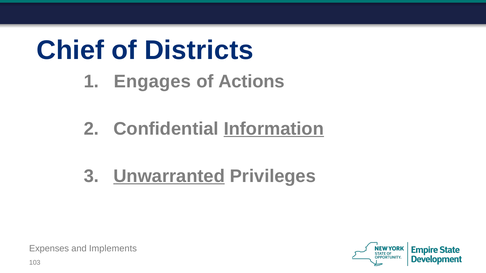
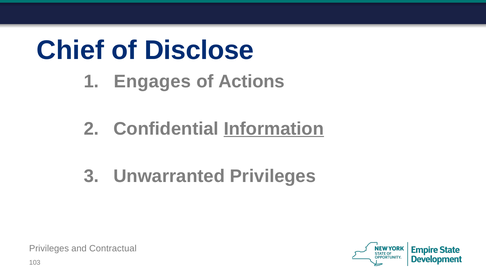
Districts: Districts -> Disclose (199, 50)
Unwarranted underline: present -> none (169, 176)
Expenses: Expenses -> Privileges (49, 249)
Implements: Implements -> Contractual (113, 249)
